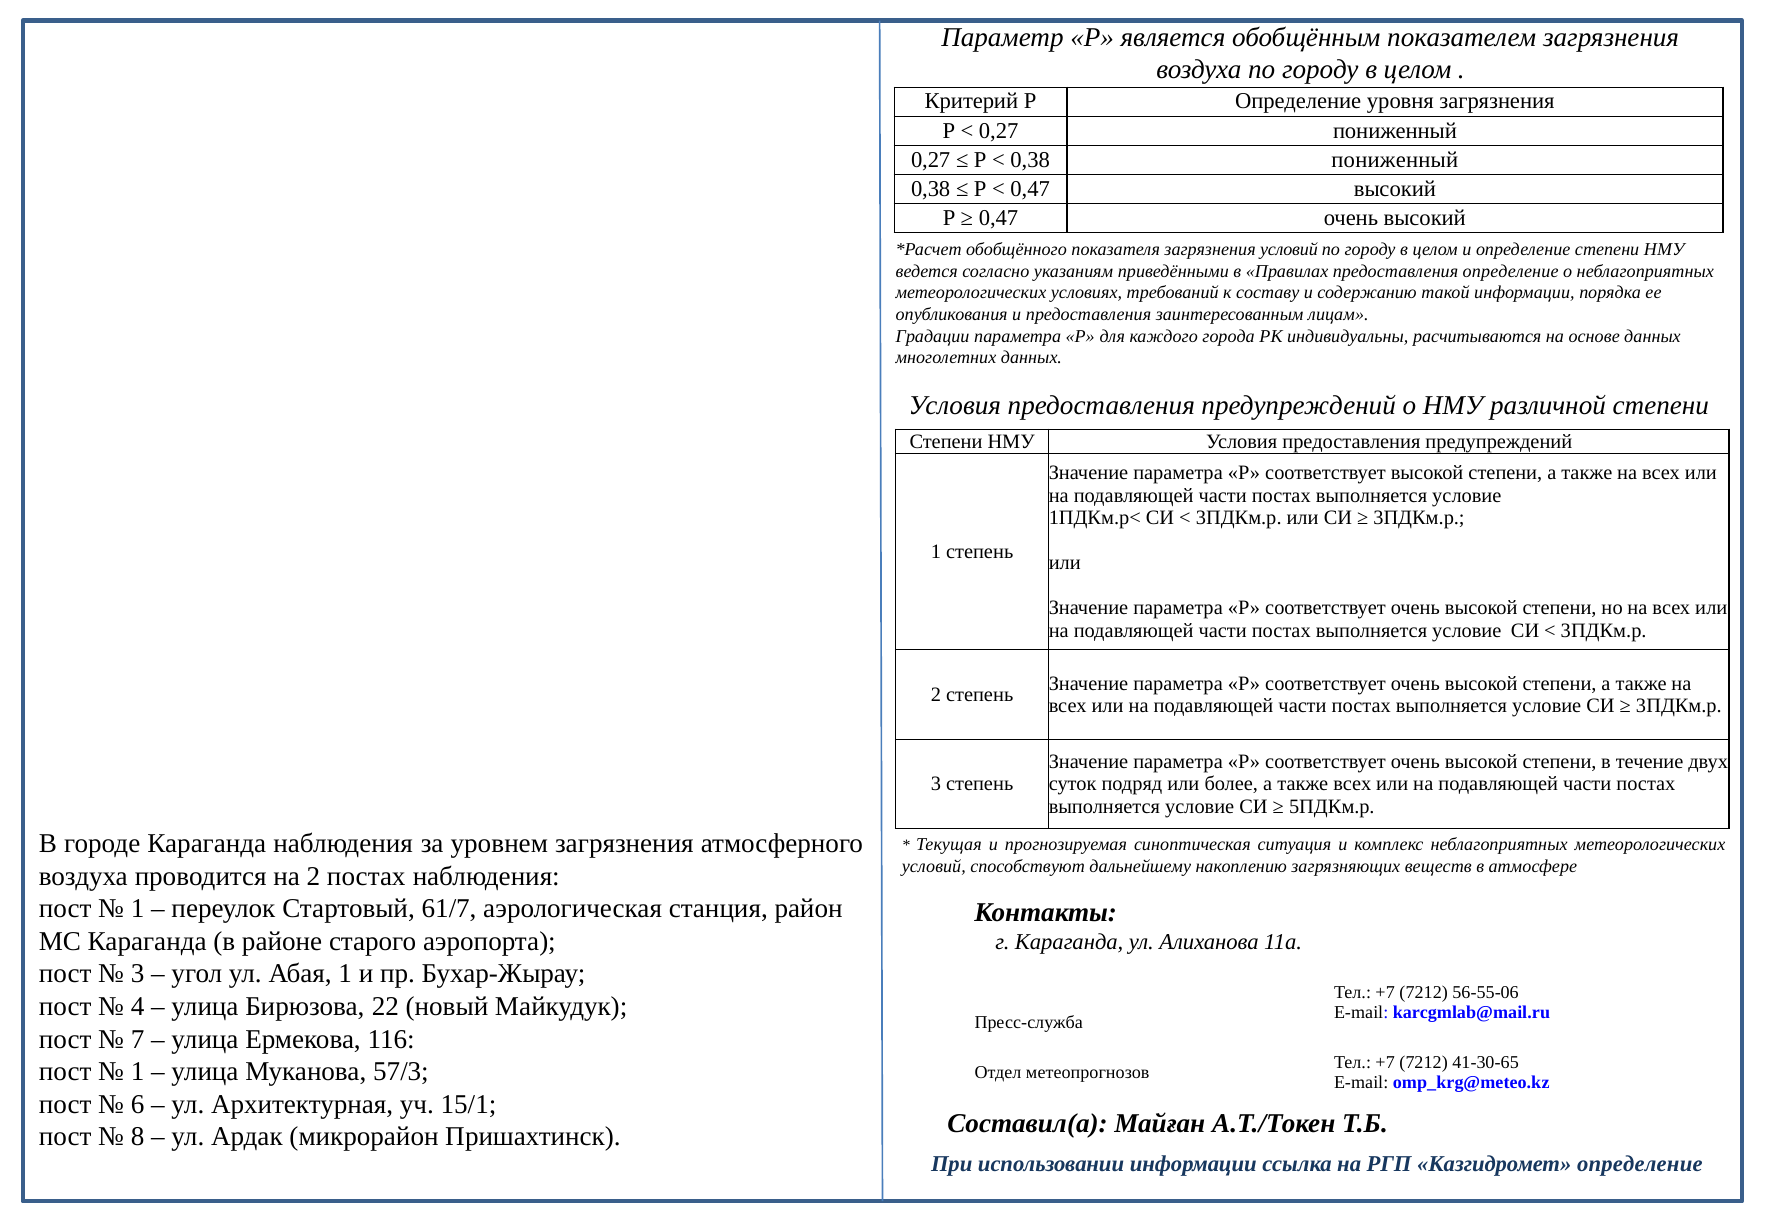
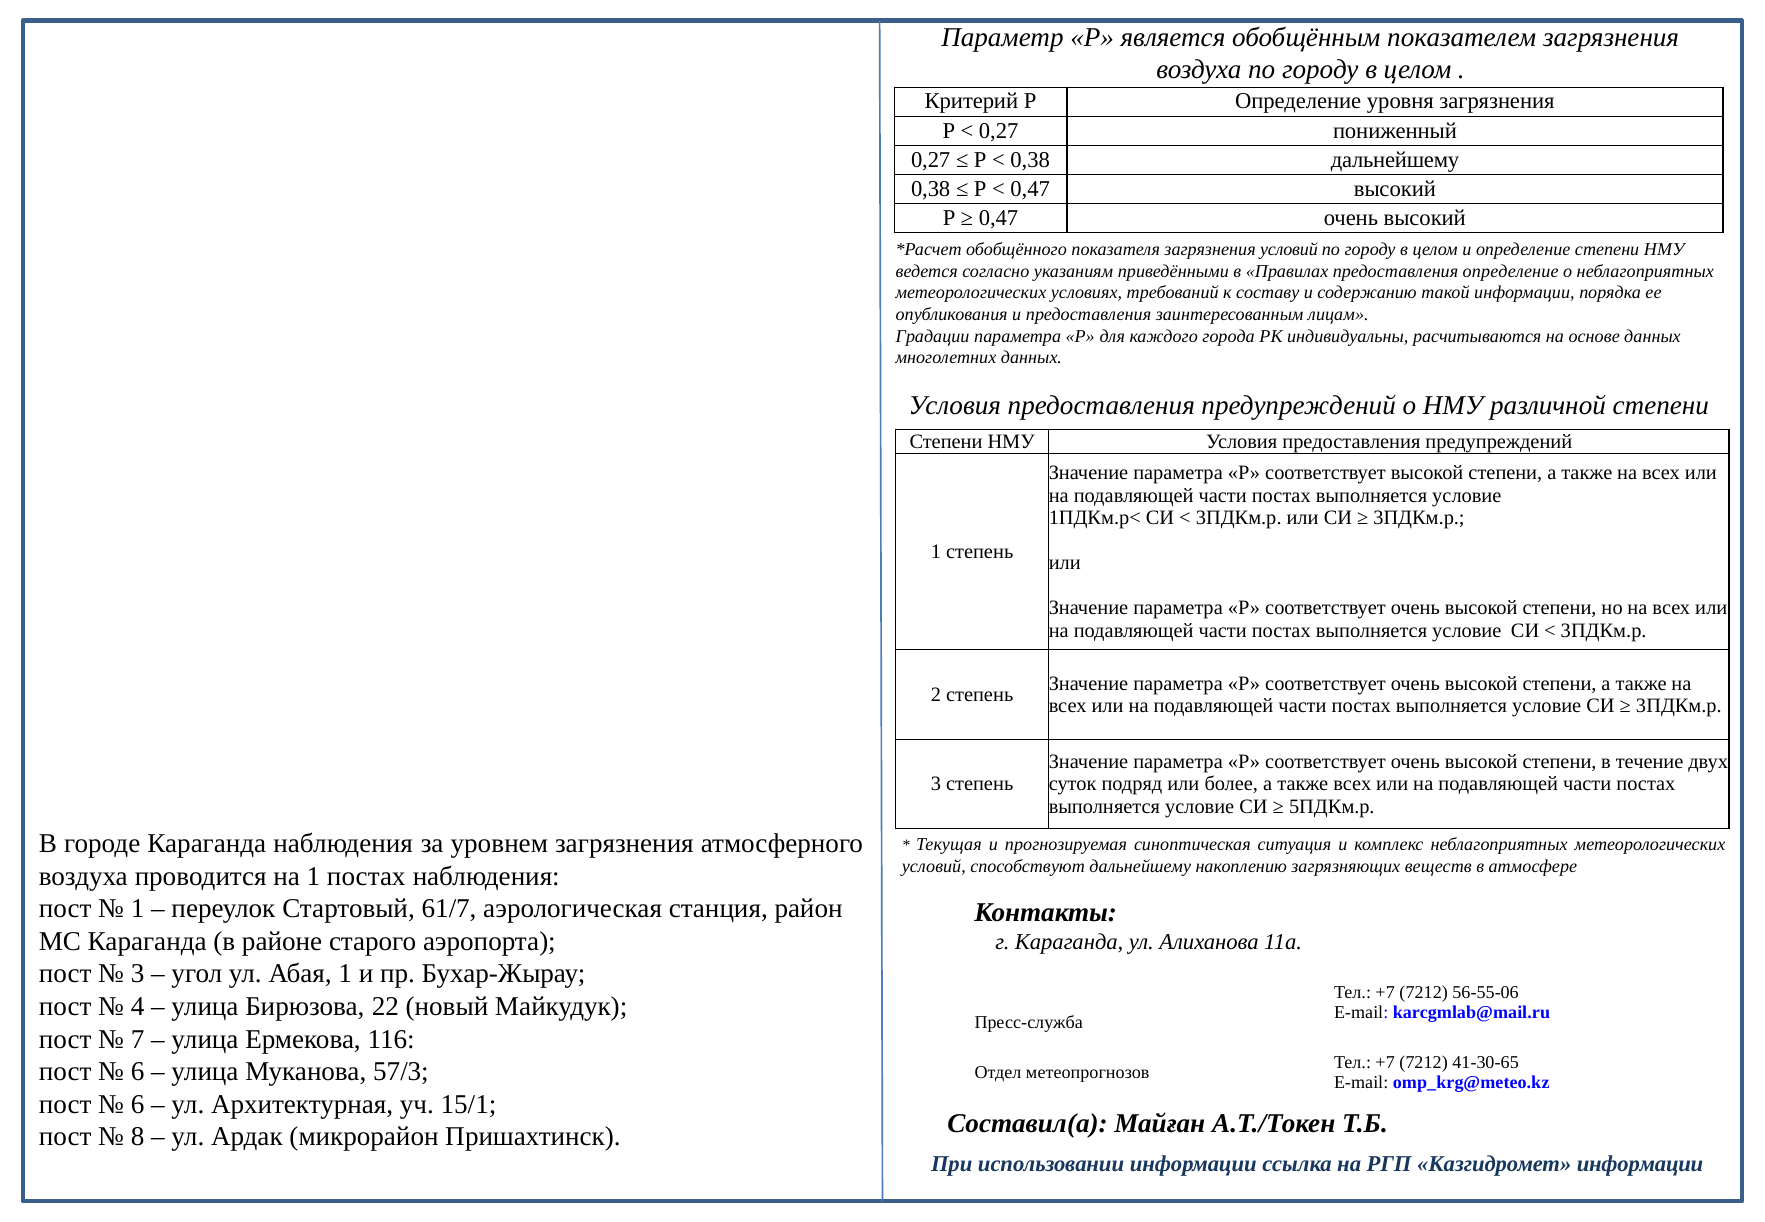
0,38 пониженный: пониженный -> дальнейшему (1395, 160)
на 2: 2 -> 1 (313, 876)
1: 1 -> 6 (138, 1072)
Казгидромет определение: определение -> информации (1640, 1164)
